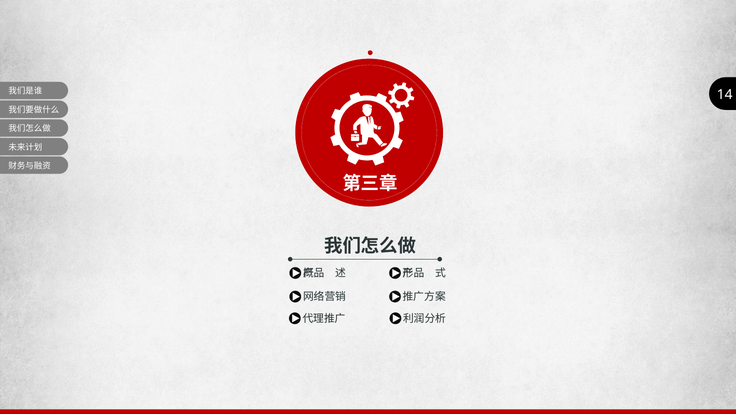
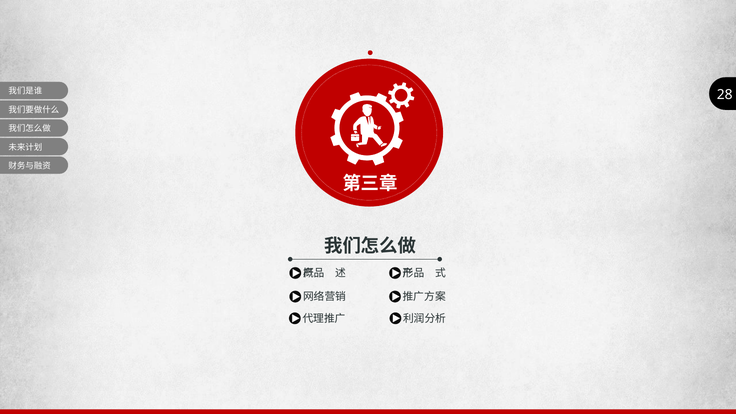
14: 14 -> 28 (725, 95)
